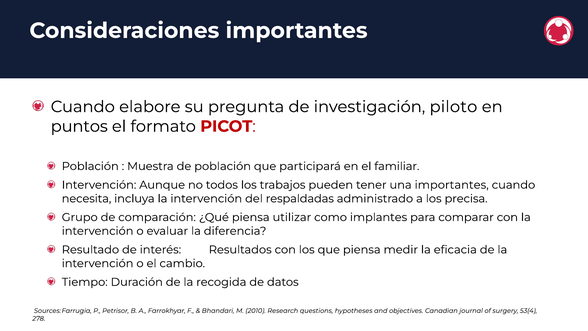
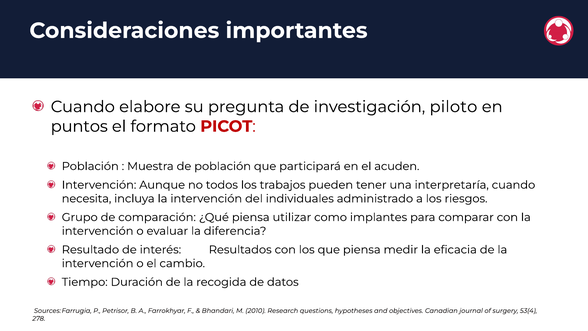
familiar: familiar -> acuden (397, 166)
una importantes: importantes -> interpretaría (452, 185)
respaldadas: respaldadas -> individuales (300, 198)
precisa: precisa -> riesgos (466, 198)
